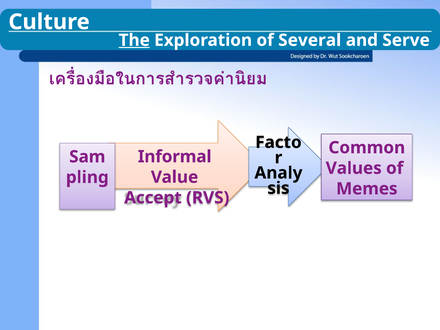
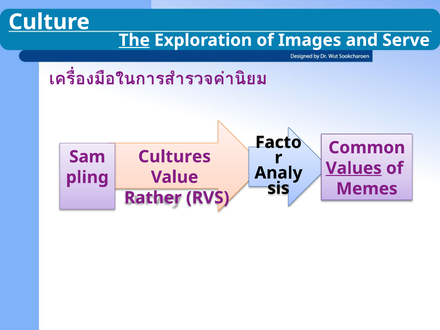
Several: Several -> Images (310, 40)
Informal: Informal -> Cultures (175, 157)
Values underline: none -> present (354, 168)
Accept: Accept -> Rather (153, 198)
